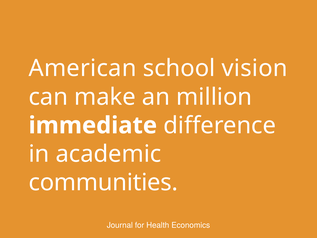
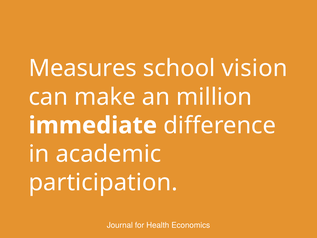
American: American -> Measures (83, 68)
communities: communities -> participation (103, 182)
